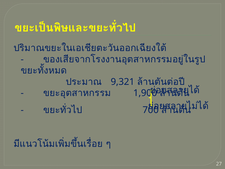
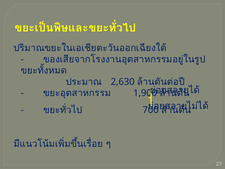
9,321: 9,321 -> 2,630 (123, 82)
